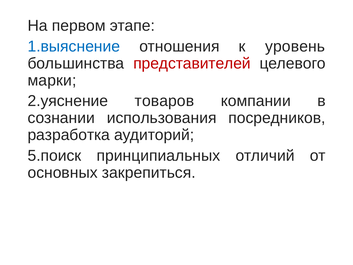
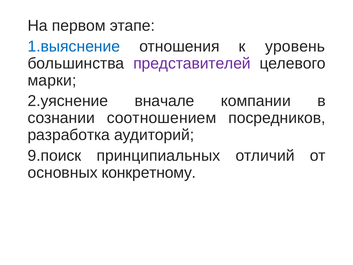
представителей colour: red -> purple (192, 63)
товаров: товаров -> вначале (165, 101)
использования: использования -> соотношением (162, 118)
5.поиск: 5.поиск -> 9.поиск (54, 156)
закрепиться: закрепиться -> конкретному (149, 172)
